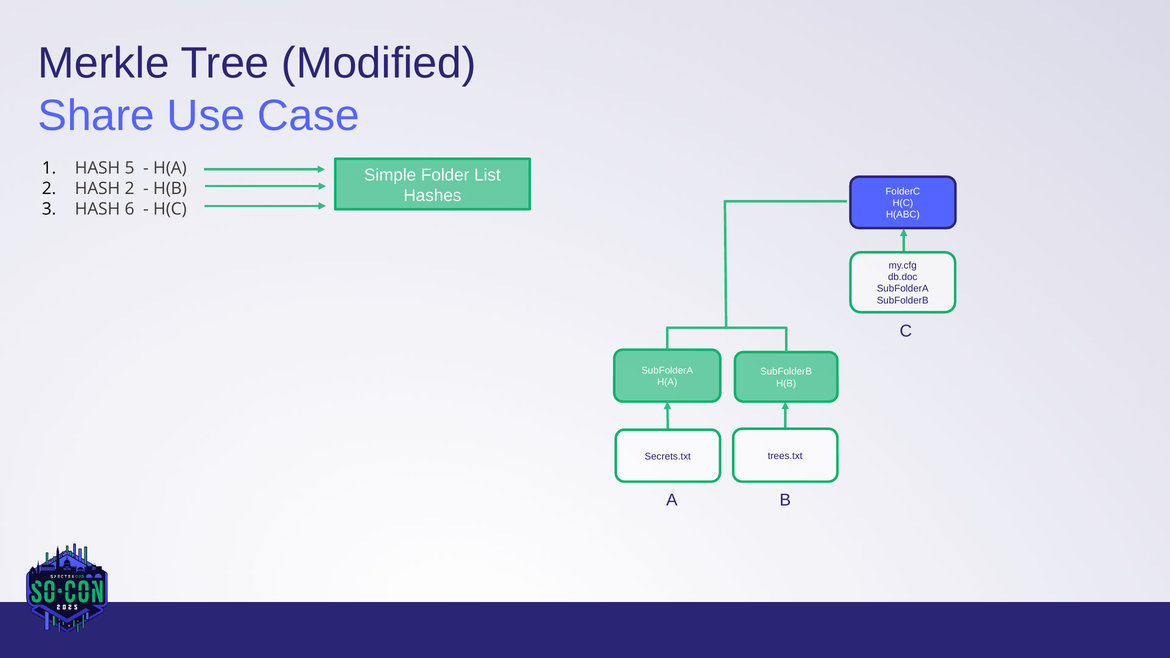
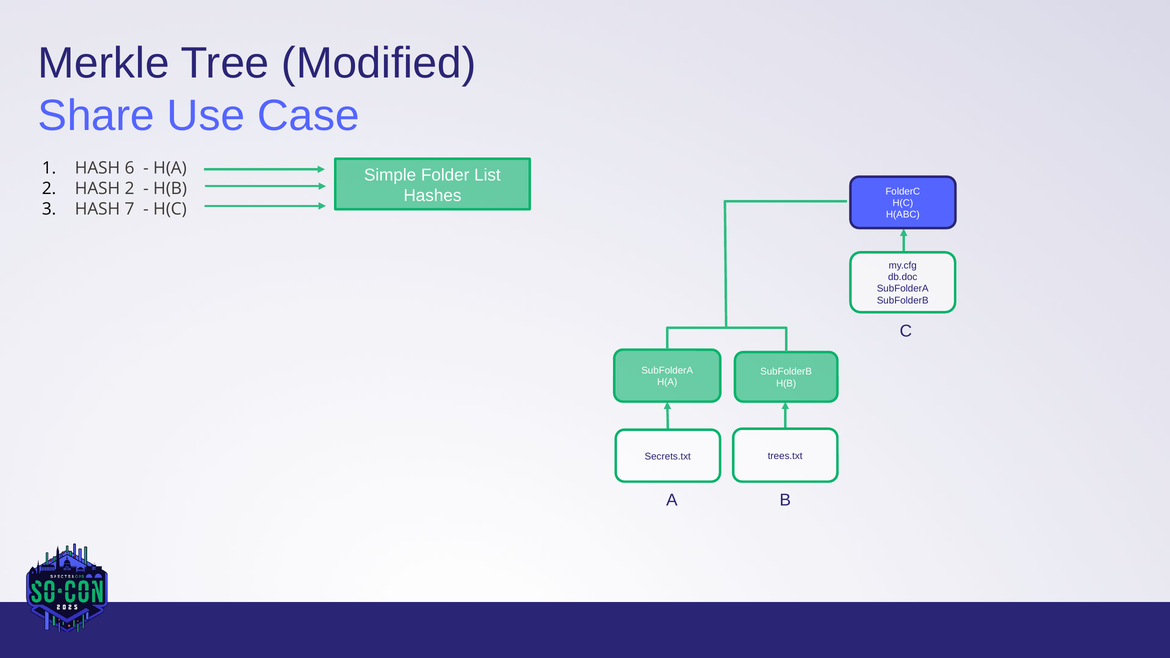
5: 5 -> 6 (130, 168)
6: 6 -> 7 (130, 209)
